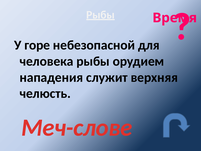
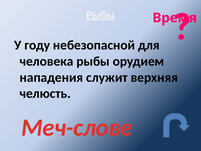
горе: горе -> году (37, 45)
